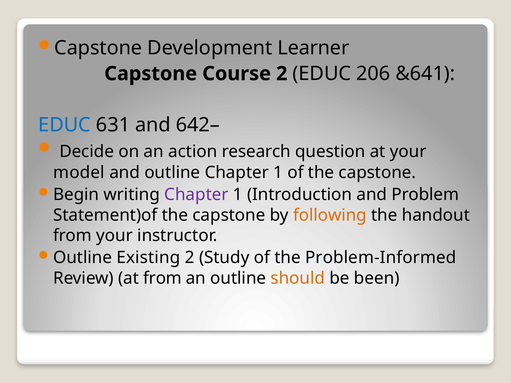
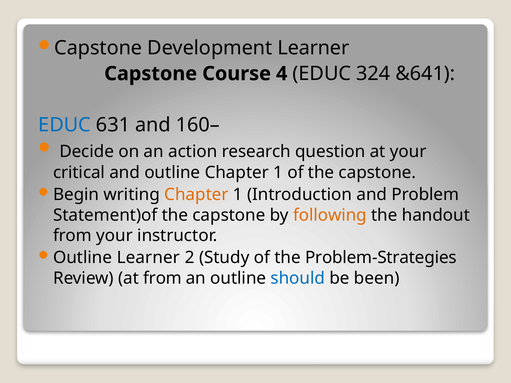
Course 2: 2 -> 4 (282, 74)
206: 206 -> 324 (373, 74)
642–: 642– -> 160– (198, 125)
model: model -> critical (79, 173)
Chapter colour: purple -> orange (196, 195)
Outline Existing: Existing -> Learner (148, 258)
Problem-Informed: Problem-Informed -> Problem-Strategies (381, 258)
should colour: orange -> blue (298, 278)
